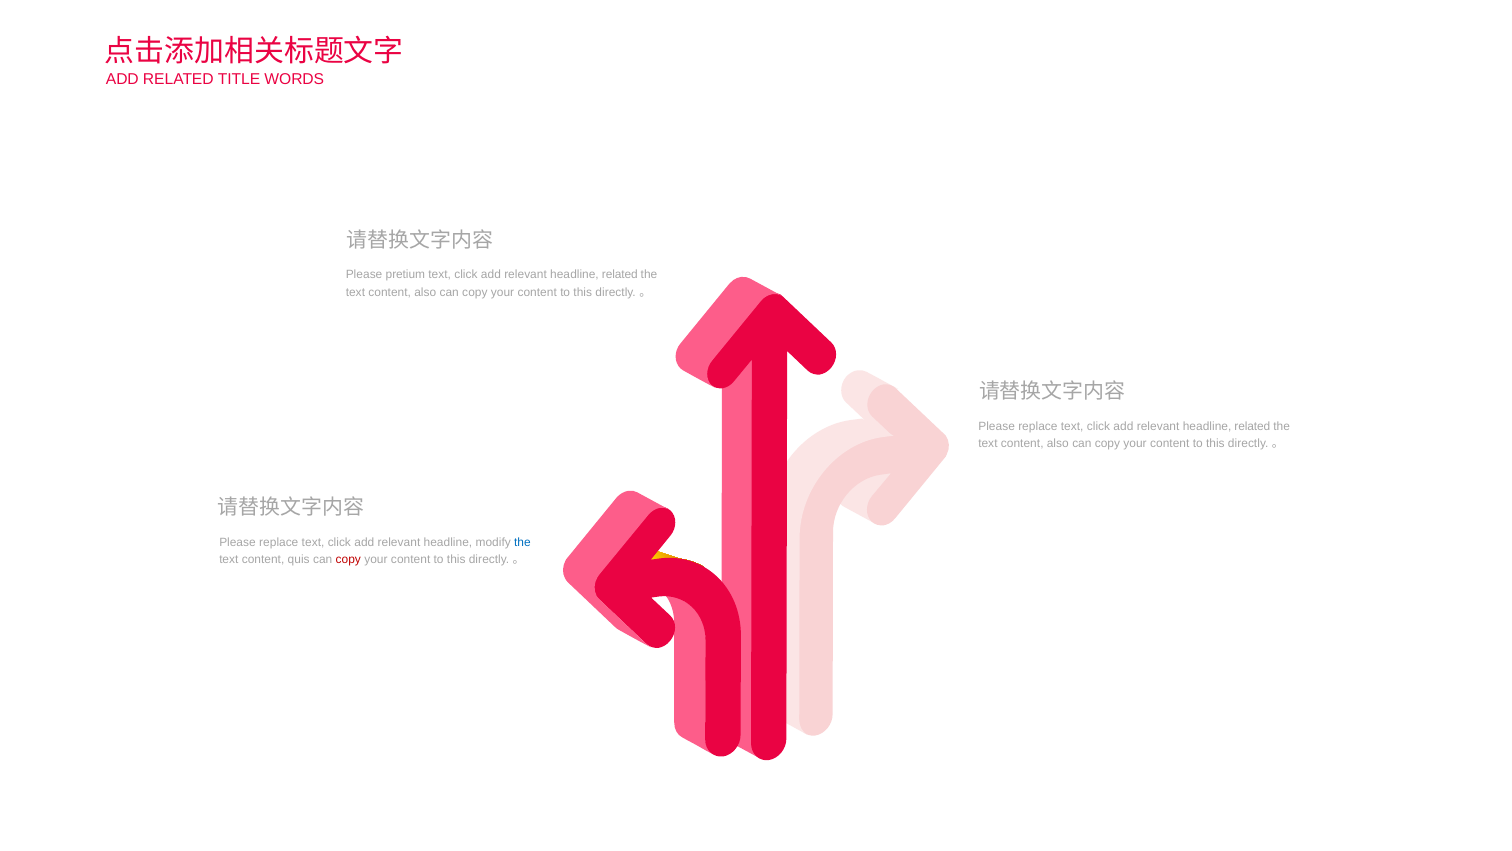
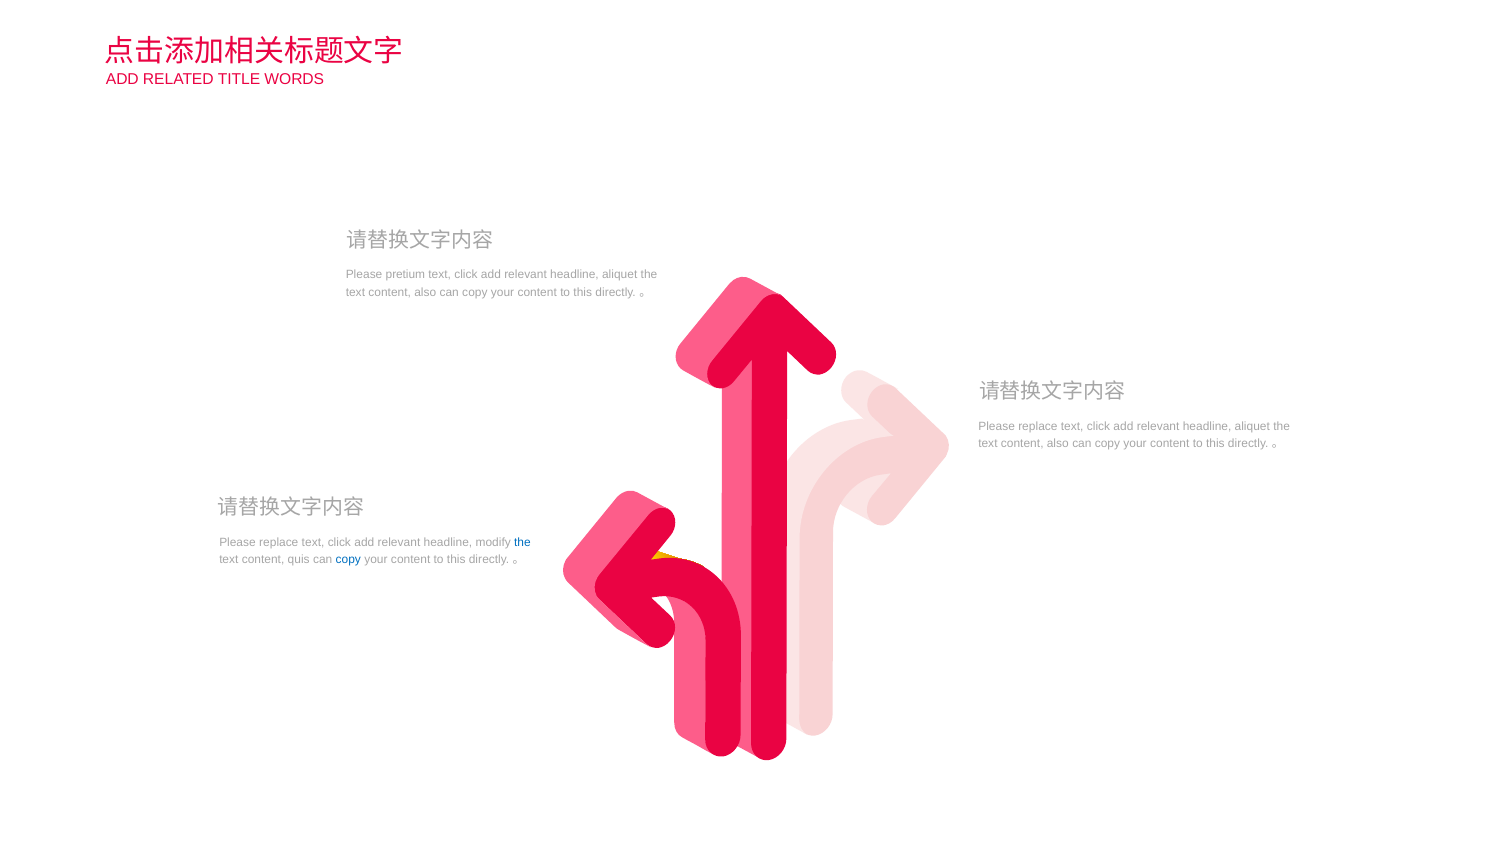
related: related -> aliquet (620, 275)
related: related -> aliquet (1252, 426)
copy colour: red -> blue (348, 560)
